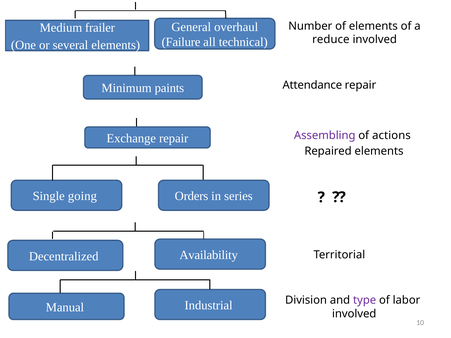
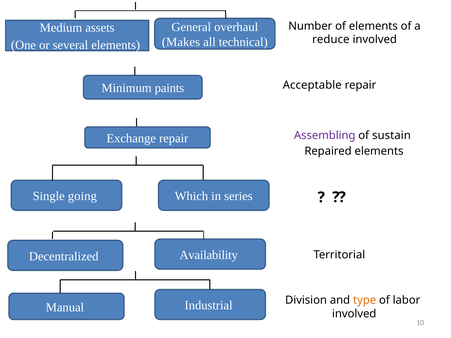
frailer: frailer -> assets (100, 28)
Failure: Failure -> Makes (181, 42)
Attendance: Attendance -> Acceptable (312, 85)
actions: actions -> sustain (391, 135)
Orders: Orders -> Which (191, 196)
type colour: purple -> orange (365, 300)
